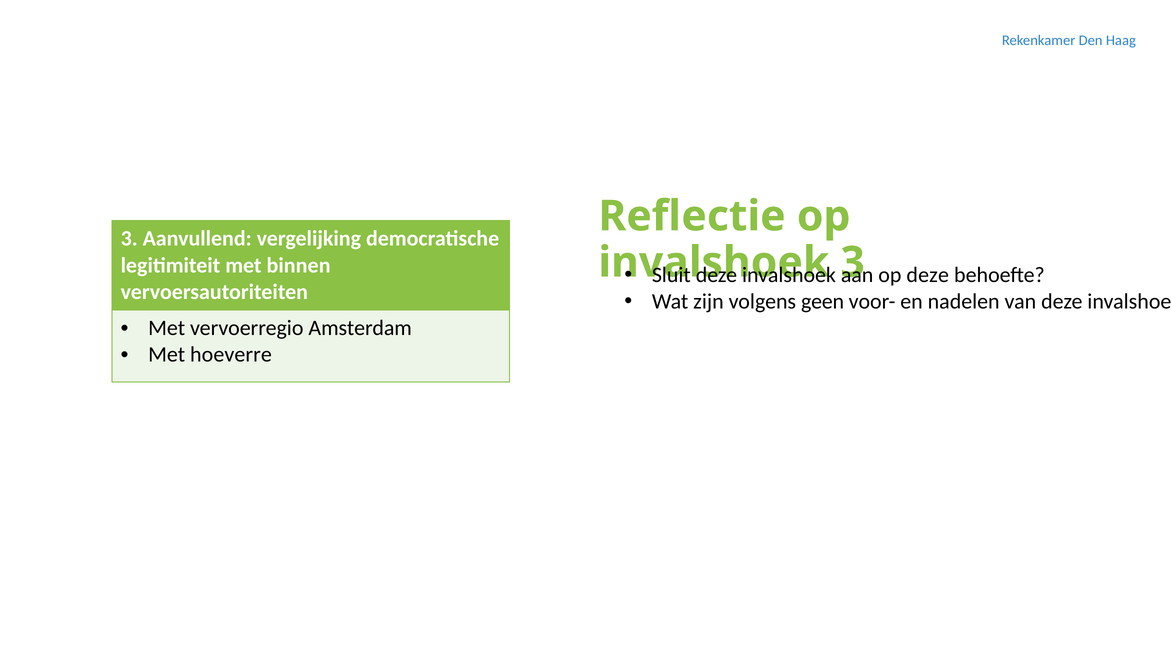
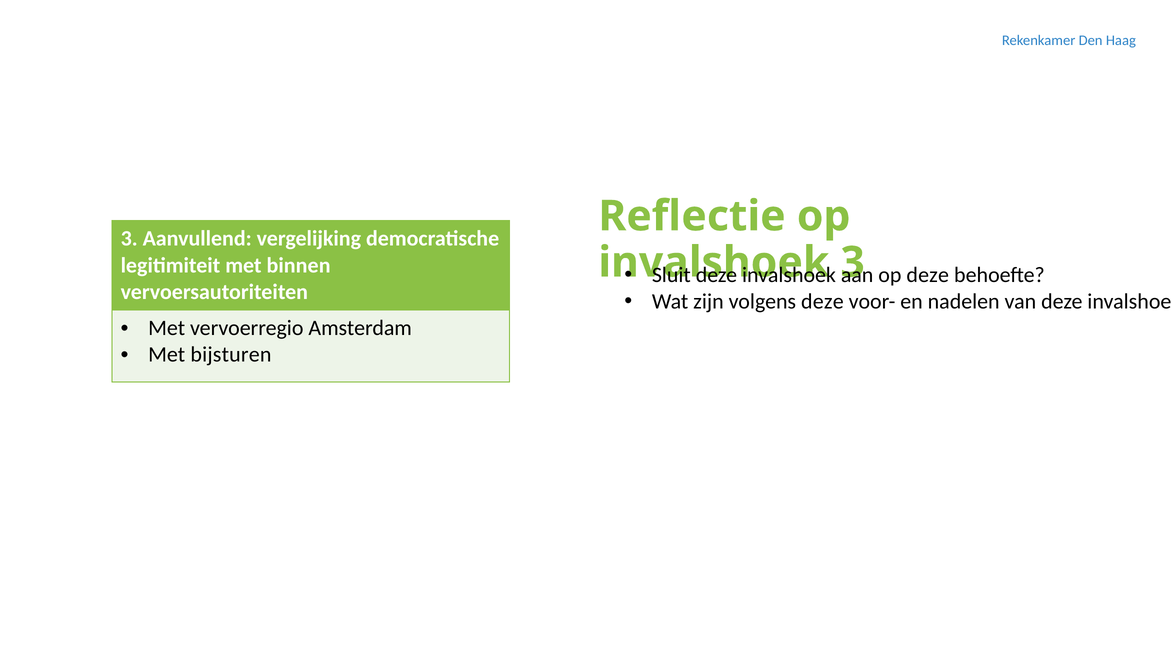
volgens geen: geen -> deze (822, 301)
hoeverre: hoeverre -> bijsturen (231, 354)
